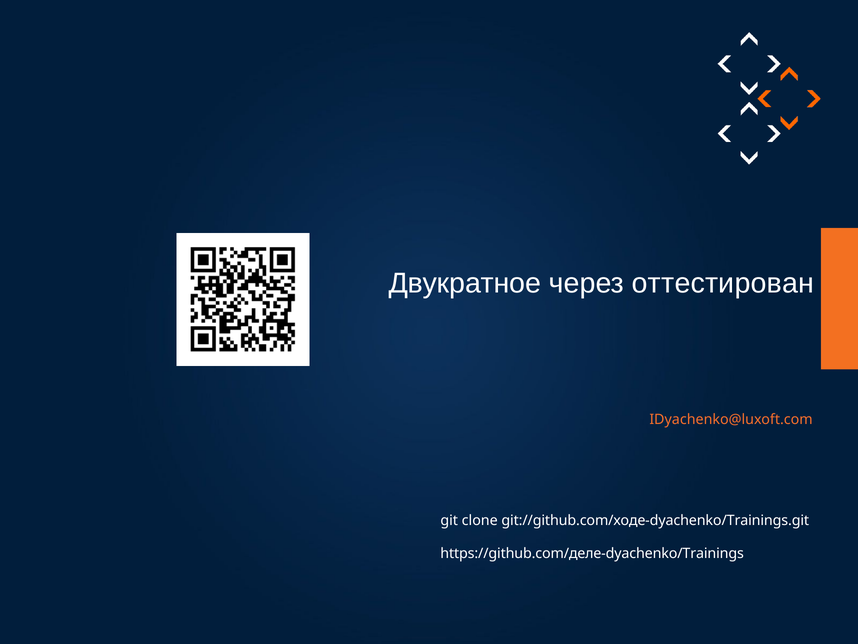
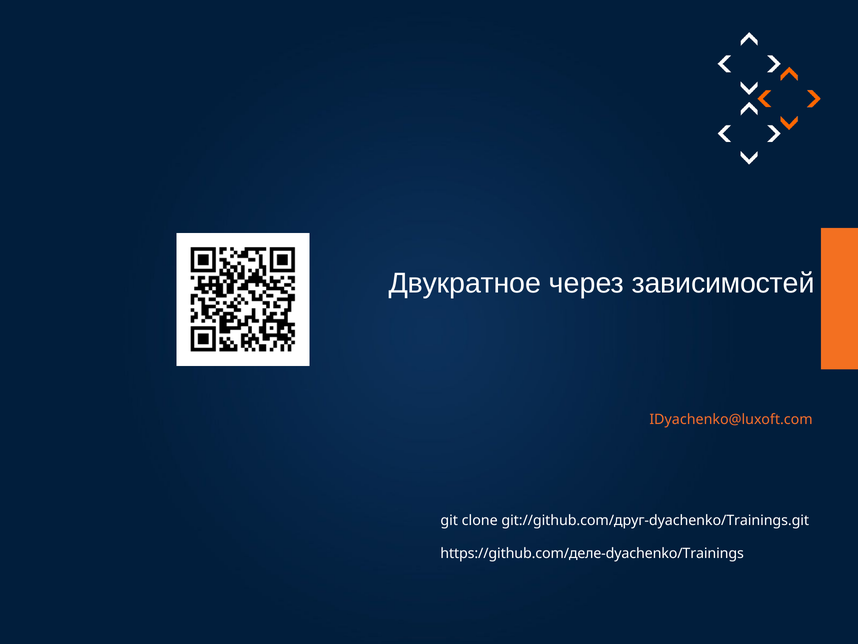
оттестирован: оттестирован -> зависимостей (723, 283)
git://github.com/ходе-dyachenko/Trainings.git: git://github.com/ходе-dyachenko/Trainings.git -> git://github.com/друг-dyachenko/Trainings.git (655, 520)
